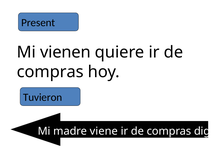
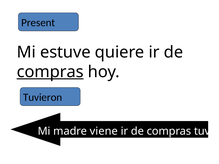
vienen: vienen -> estuve (65, 52)
compras underline: none -> present (50, 72)
digo: digo -> tuvo (205, 131)
